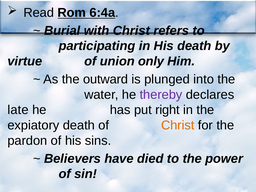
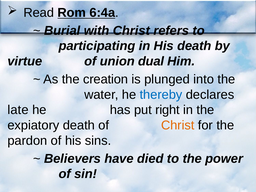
only: only -> dual (151, 61)
outward: outward -> creation (106, 79)
thereby colour: purple -> blue (161, 95)
